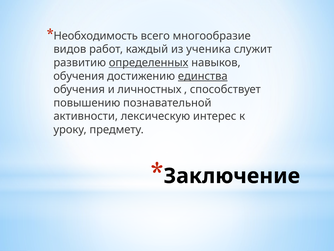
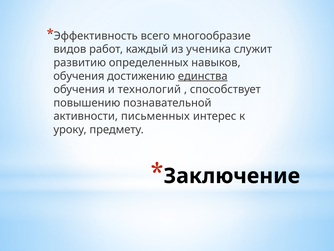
Необходимость: Необходимость -> Эффективность (96, 36)
определенных underline: present -> none (149, 63)
личностных: личностных -> технологий (149, 89)
лексическую: лексическую -> письменных (155, 116)
